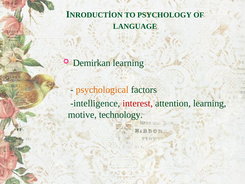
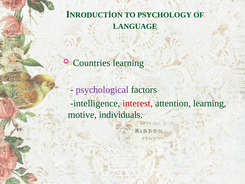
Demirkan: Demirkan -> Countries (92, 63)
psychological colour: orange -> purple (102, 90)
technology: technology -> individuals (121, 115)
